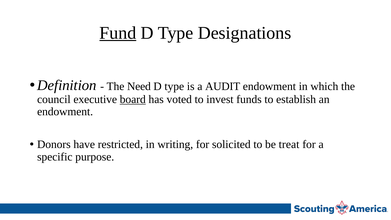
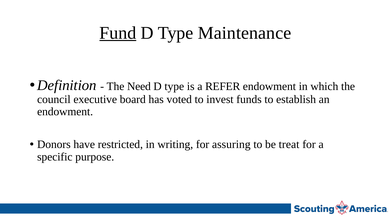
Designations: Designations -> Maintenance (245, 33)
AUDIT: AUDIT -> REFER (223, 86)
board underline: present -> none (133, 99)
solicited: solicited -> assuring (231, 144)
